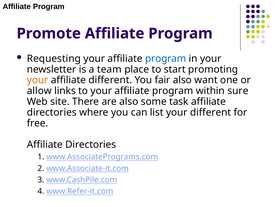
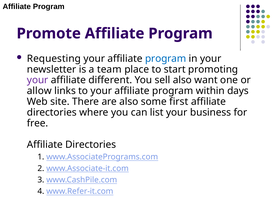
your colour: orange -> purple (38, 80)
fair: fair -> sell (162, 80)
sure: sure -> days (238, 91)
task: task -> first (179, 102)
your different: different -> business (211, 112)
